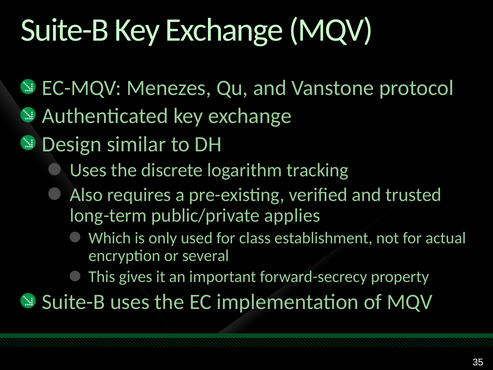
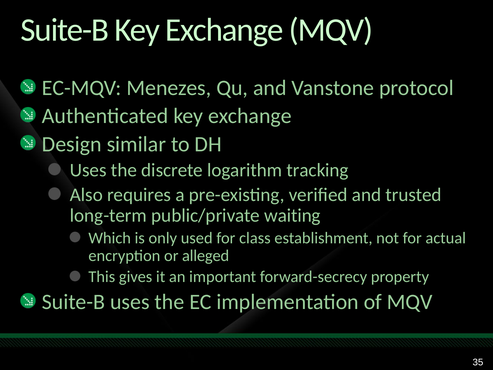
applies: applies -> waiting (292, 215)
several: several -> alleged (206, 256)
